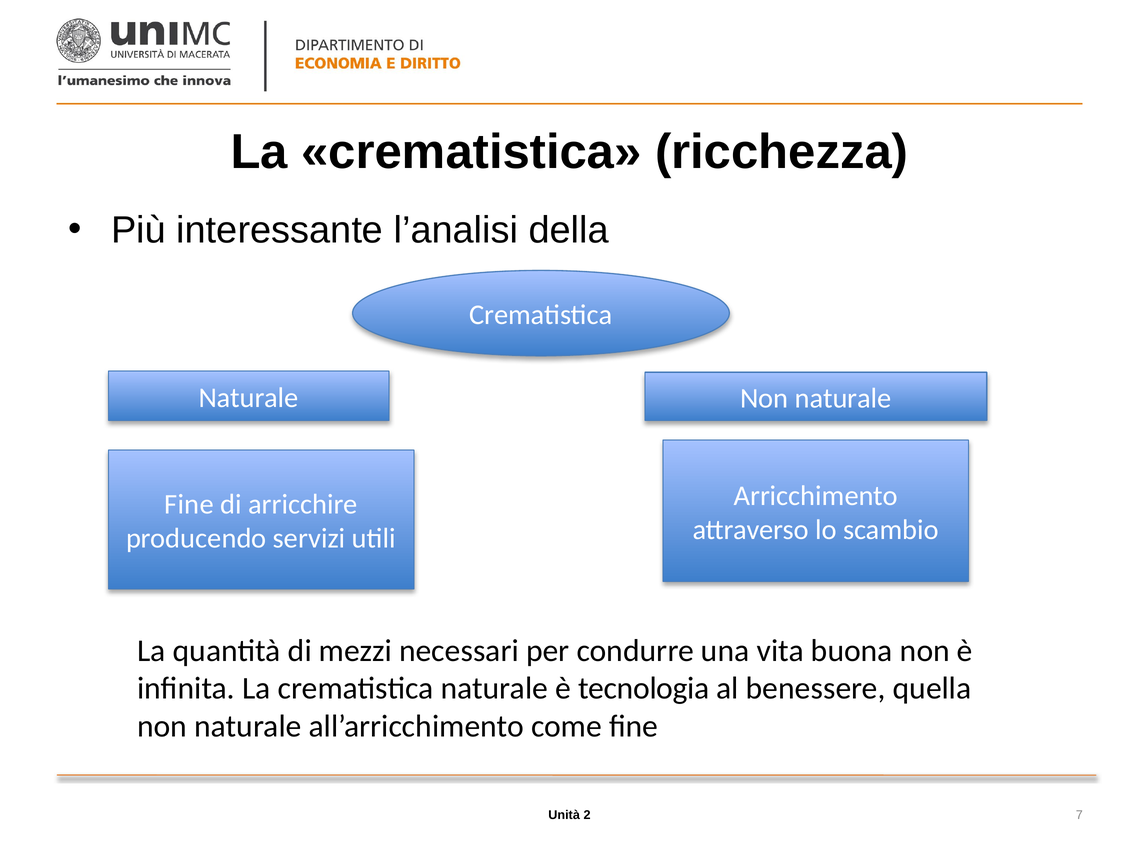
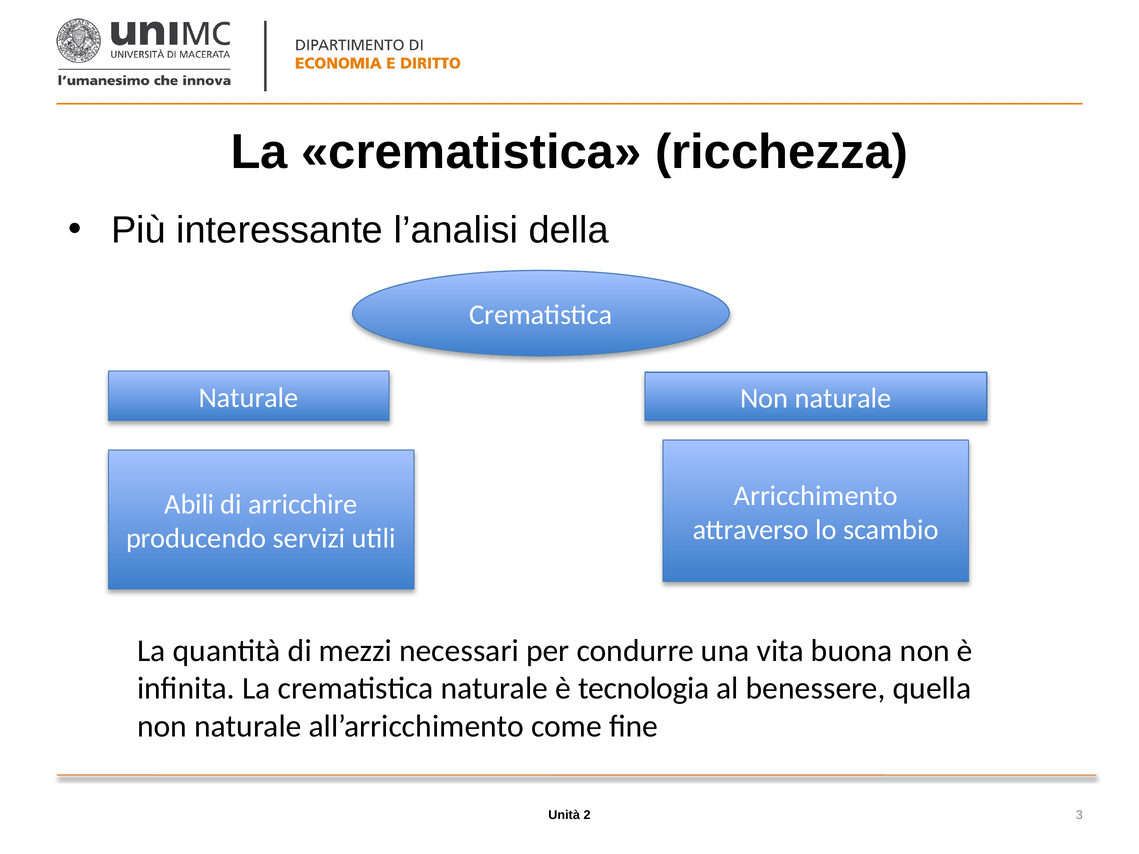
Fine: Fine -> Abili (189, 504)
7: 7 -> 3 (1079, 815)
